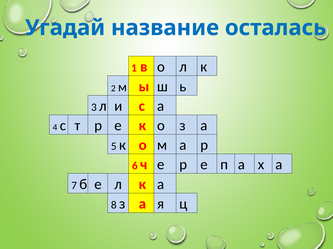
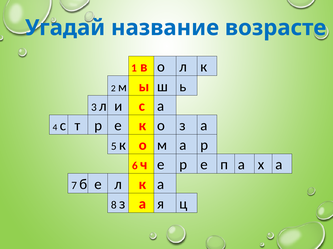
осталась: осталась -> возрасте (276, 28)
